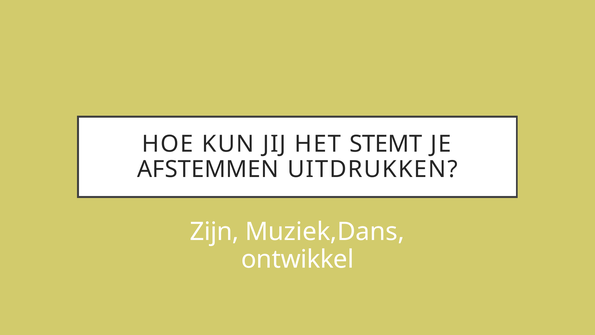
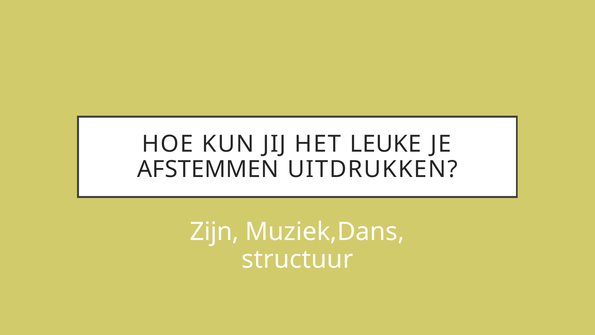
STEMT: STEMT -> LEUKE (386, 144)
ontwikkel: ontwikkel -> structuur (297, 259)
